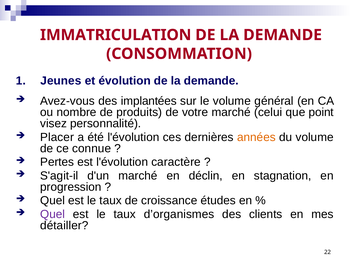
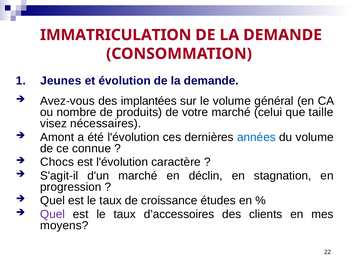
point: point -> taille (321, 112)
personnalité: personnalité -> nécessaires (106, 124)
Placer: Placer -> Amont (57, 137)
années colour: orange -> blue (256, 137)
Pertes: Pertes -> Chocs (57, 162)
d’organismes: d’organismes -> d’accessoires (179, 214)
détailler: détailler -> moyens (64, 225)
